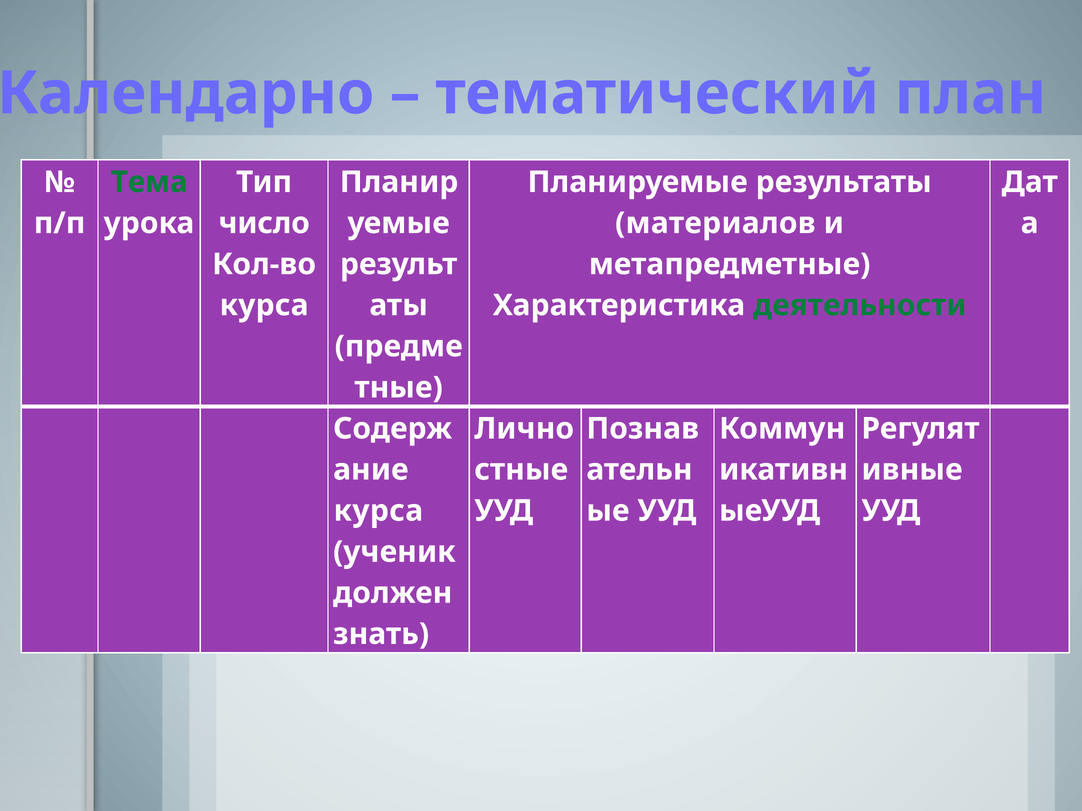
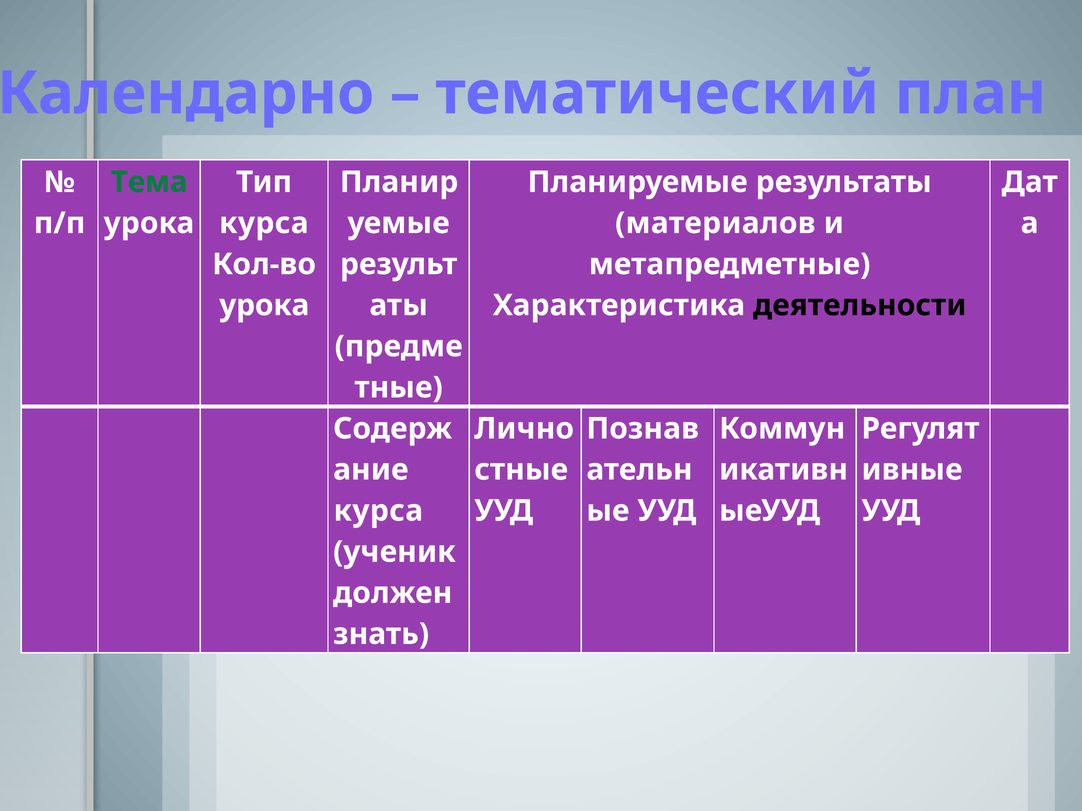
число: число -> курса (264, 223)
курса: курса -> урока (264, 306)
деятельности colour: green -> black (860, 306)
